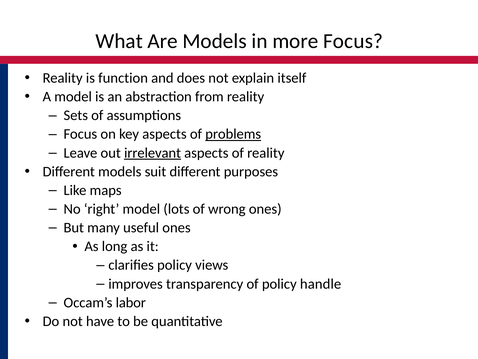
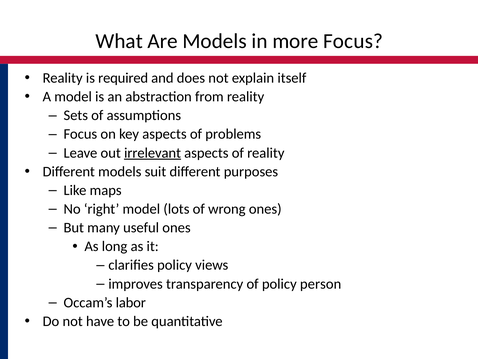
function: function -> required (123, 78)
problems underline: present -> none (233, 134)
handle: handle -> person (321, 283)
